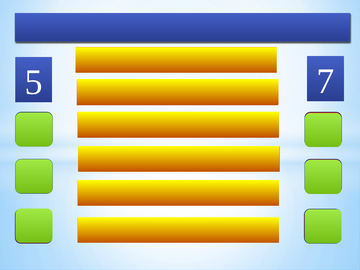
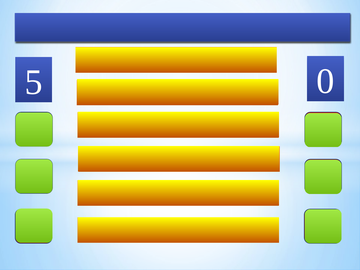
5 7: 7 -> 0 (325, 81)
